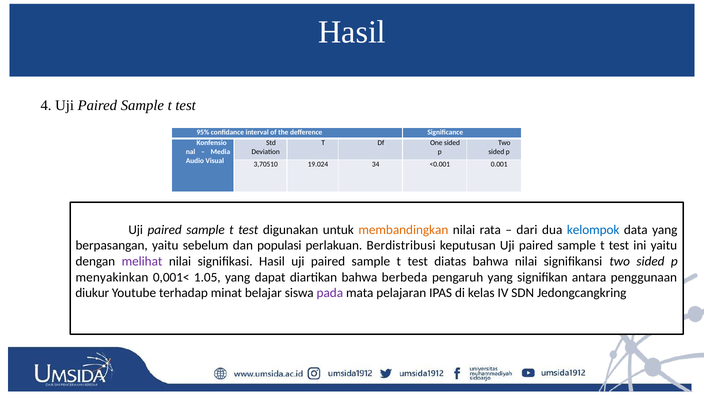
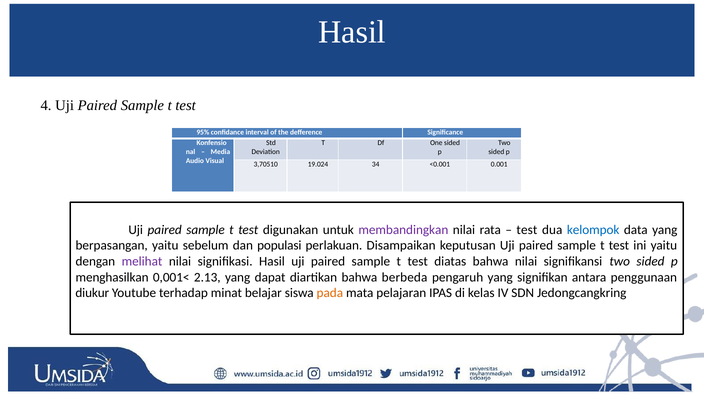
membandingkan colour: orange -> purple (403, 230)
dari: dari -> test (527, 230)
Berdistribusi: Berdistribusi -> Disampaikan (401, 246)
menyakinkan: menyakinkan -> menghasilkan (112, 277)
1.05: 1.05 -> 2.13 (207, 277)
pada colour: purple -> orange (330, 293)
